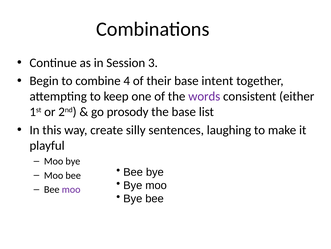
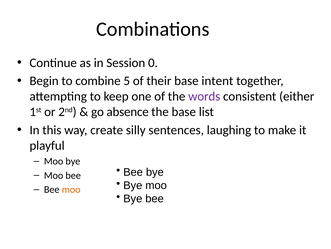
3: 3 -> 0 (153, 63)
4: 4 -> 5 (127, 81)
prosody: prosody -> absence (128, 112)
moo colour: purple -> orange (71, 189)
